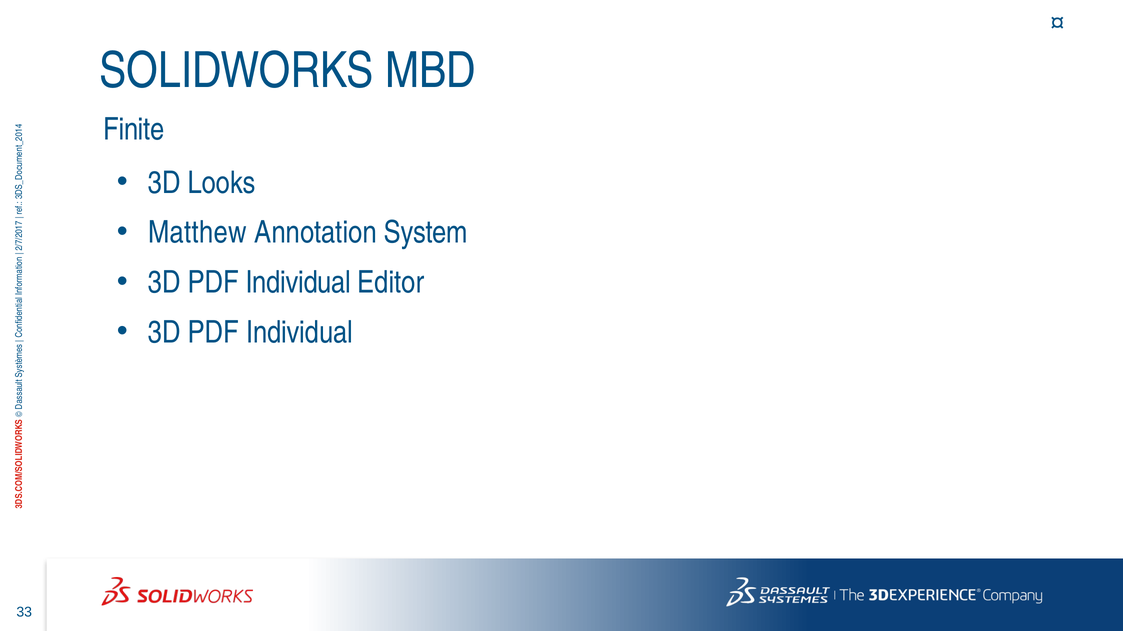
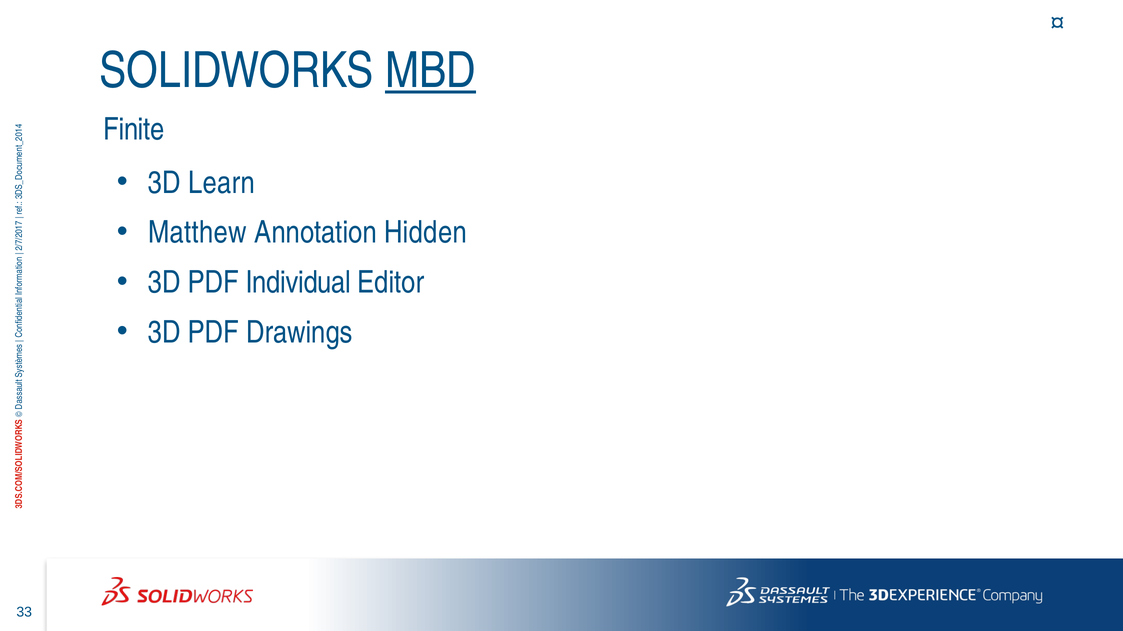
MBD underline: none -> present (431, 71)
Looks: Looks -> Learn (221, 183)
System: System -> Hidden (425, 233)
Individual: Individual -> Drawings (299, 333)
